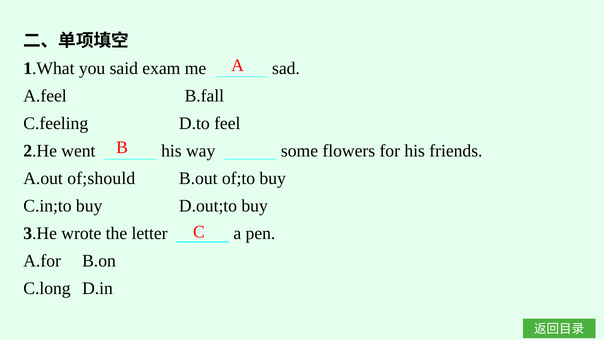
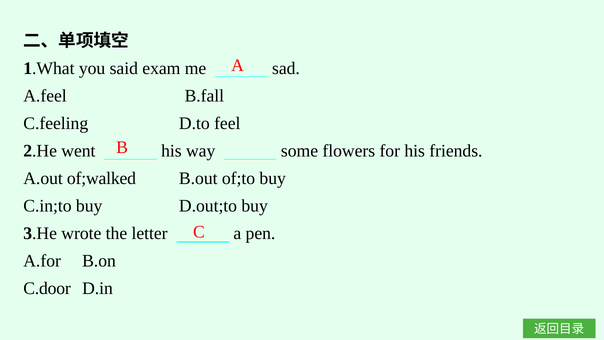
of;should: of;should -> of;walked (101, 178)
C.long: C.long -> C.door (47, 288)
